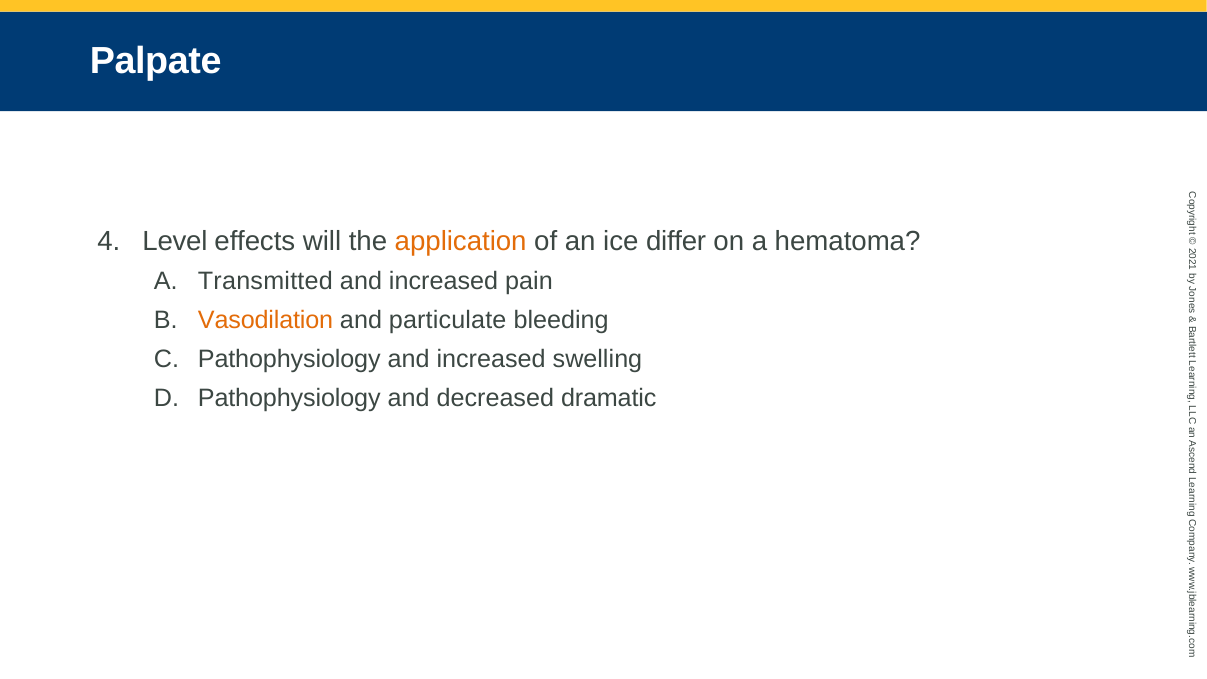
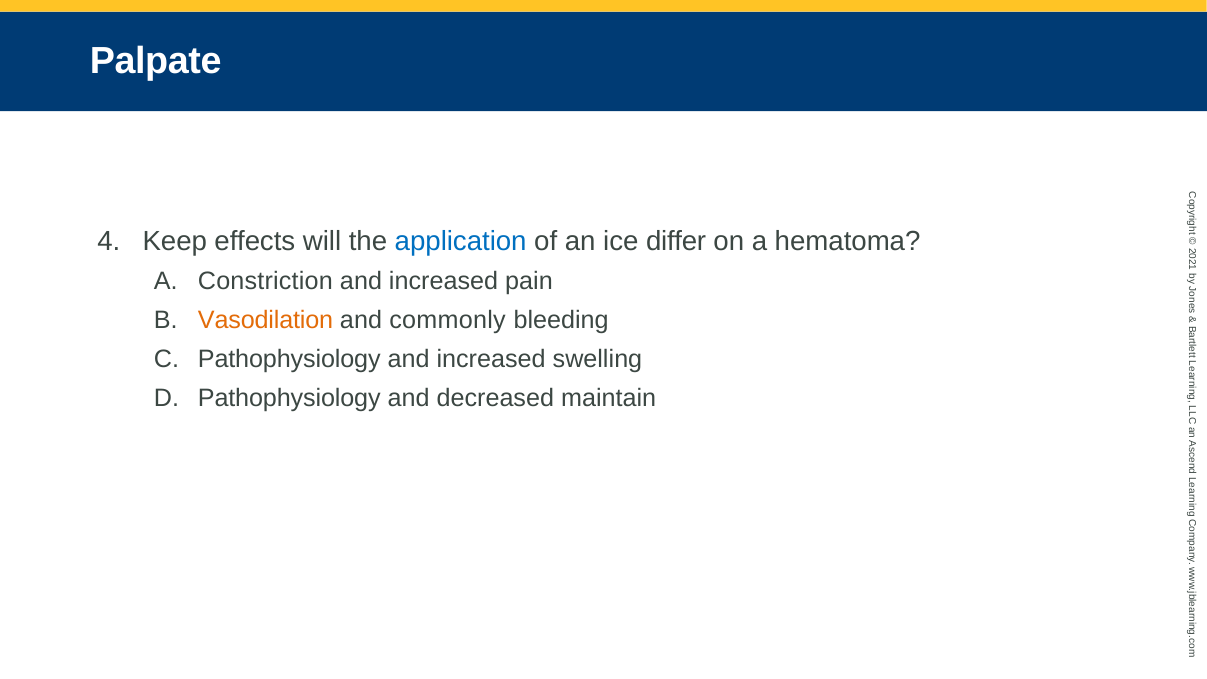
Level: Level -> Keep (175, 241)
application colour: orange -> blue (461, 241)
Transmitted: Transmitted -> Constriction (265, 282)
particulate: particulate -> commonly (448, 321)
dramatic: dramatic -> maintain (609, 398)
